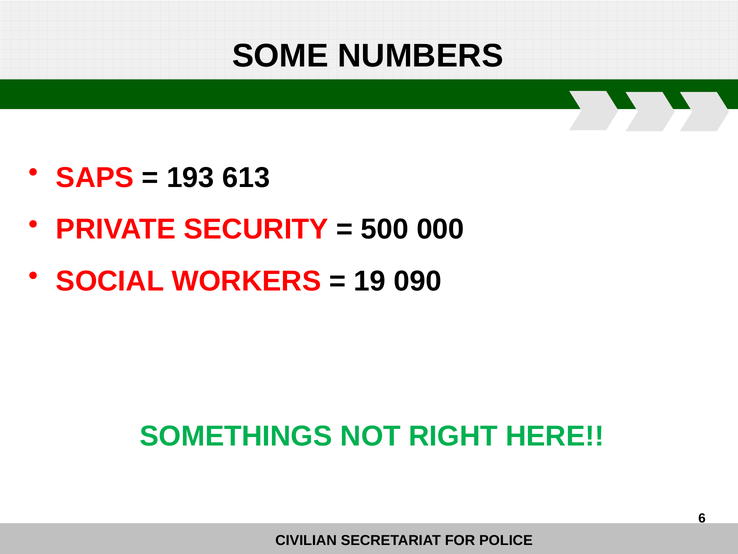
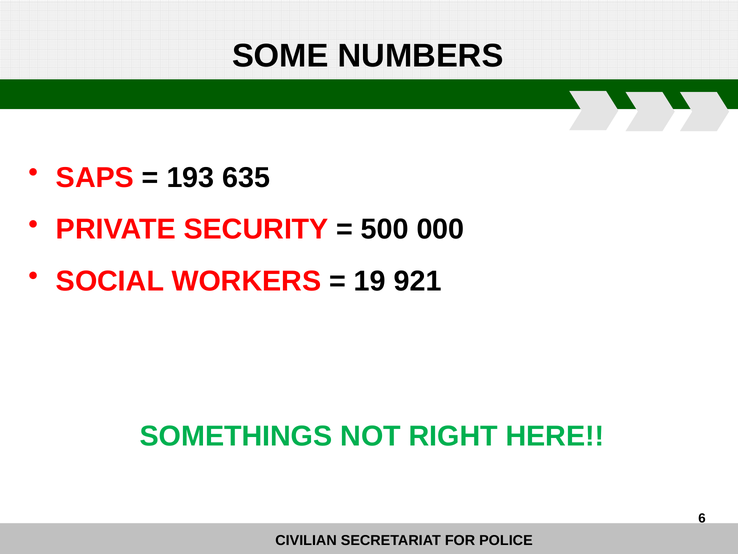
613: 613 -> 635 (246, 177)
090: 090 -> 921 (418, 281)
